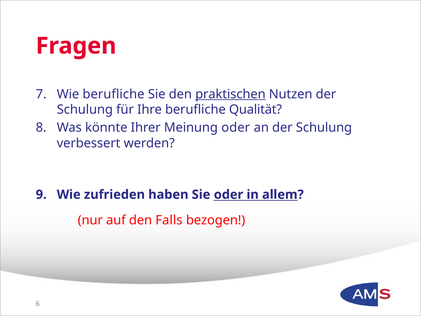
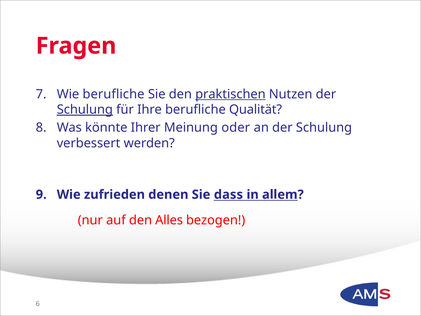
Schulung underline: none -> present (85, 110)
haben: haben -> denen (168, 194)
Sie oder: oder -> dass (228, 194)
Falls: Falls -> Alles (169, 220)
